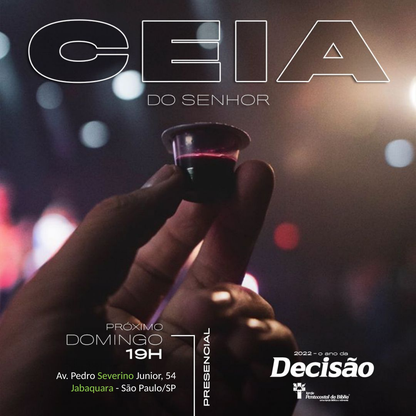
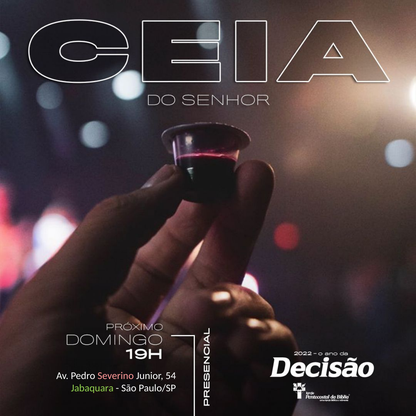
Severino colour: light green -> pink (116, 376)
